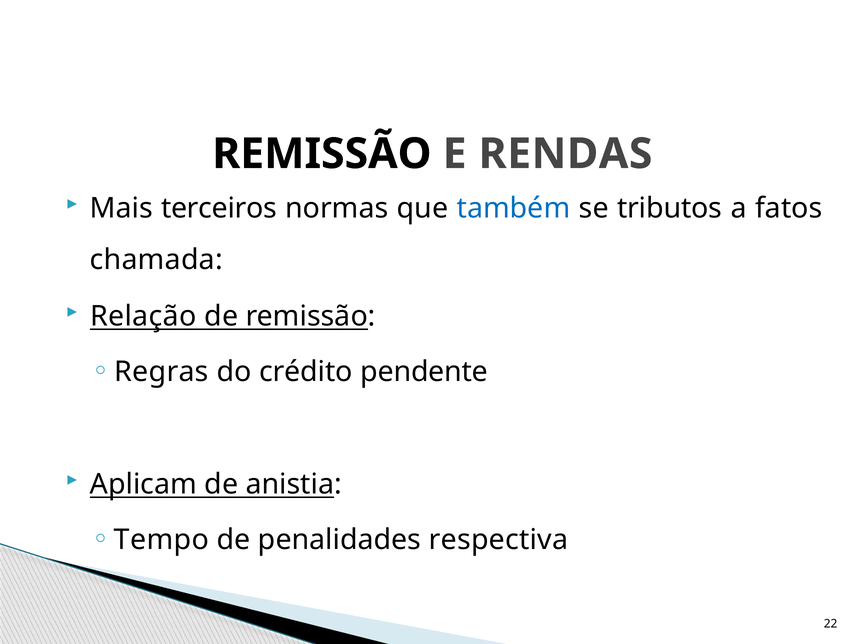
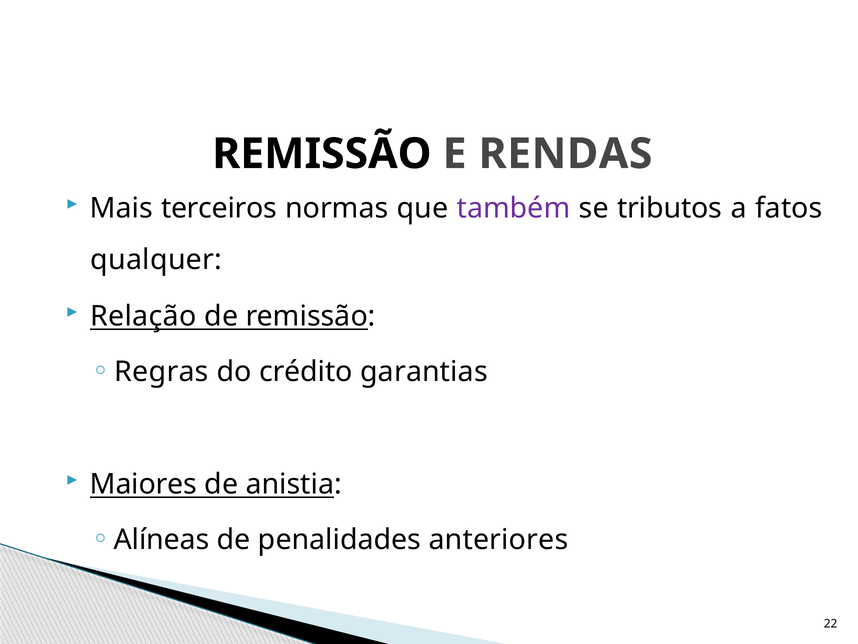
também colour: blue -> purple (514, 208)
chamada: chamada -> qualquer (156, 260)
pendente: pendente -> garantias (424, 371)
Aplicam: Aplicam -> Maiores (143, 484)
Tempo: Tempo -> Alíneas (162, 539)
respectiva: respectiva -> anteriores (499, 539)
